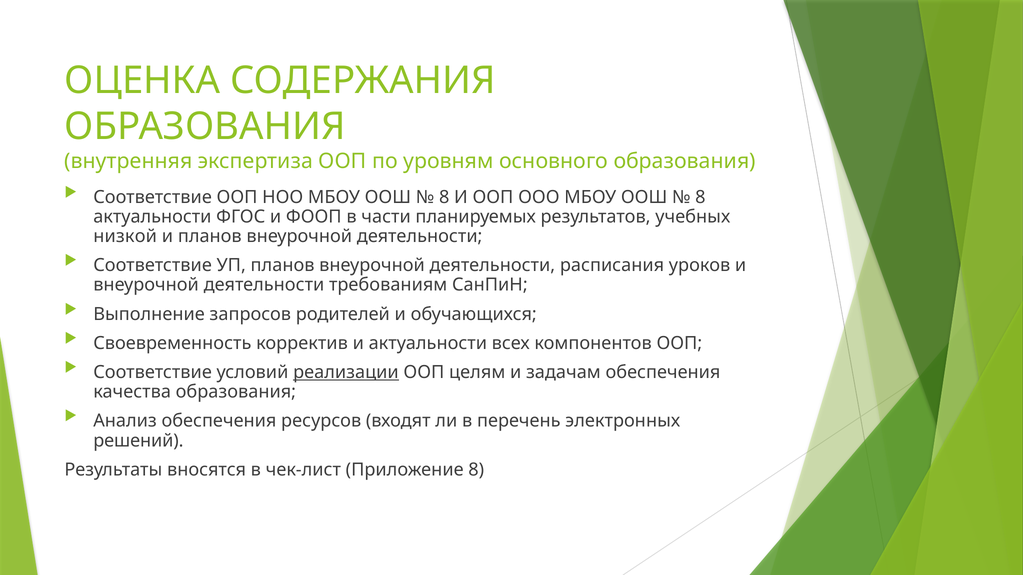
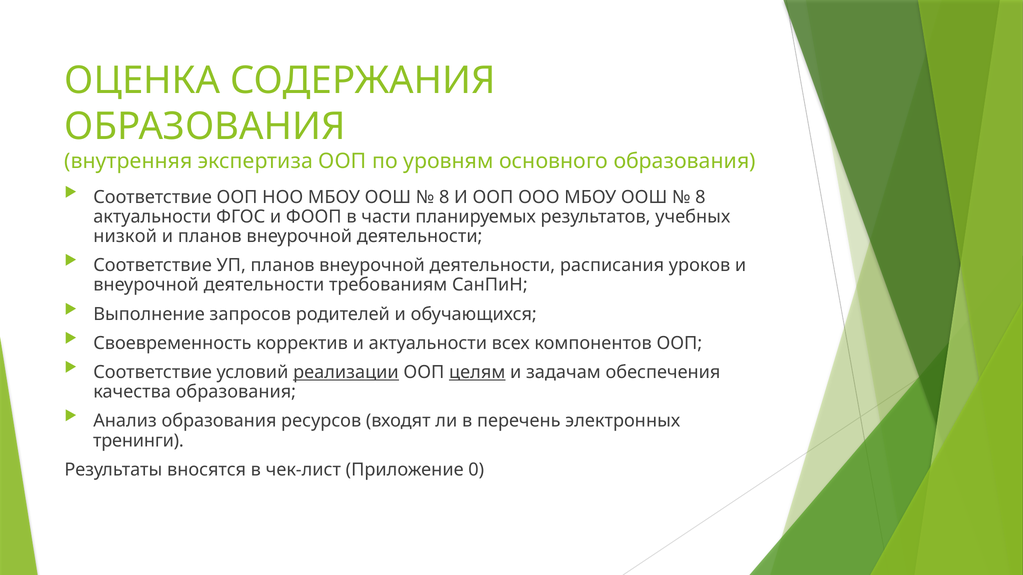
целям underline: none -> present (477, 373)
Анализ обеспечения: обеспечения -> образования (219, 421)
решений: решений -> тренинги (138, 441)
Приложение 8: 8 -> 0 (476, 470)
